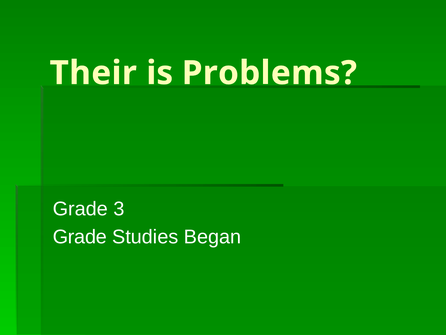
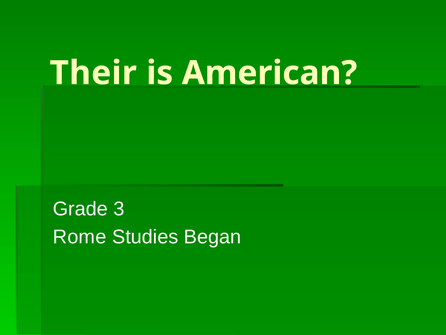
Problems: Problems -> American (269, 73)
Grade: Grade -> Rome (80, 237)
